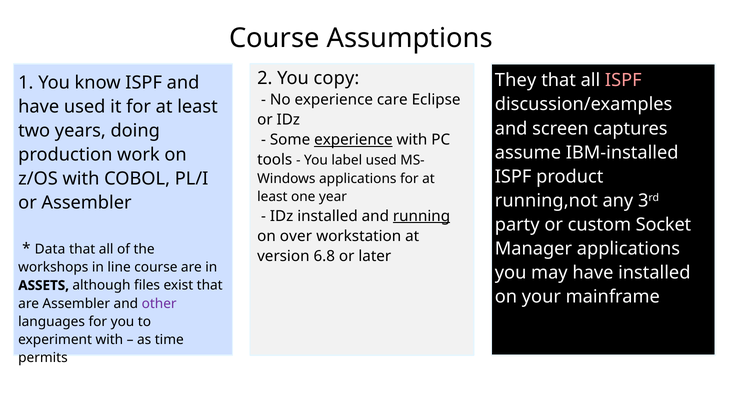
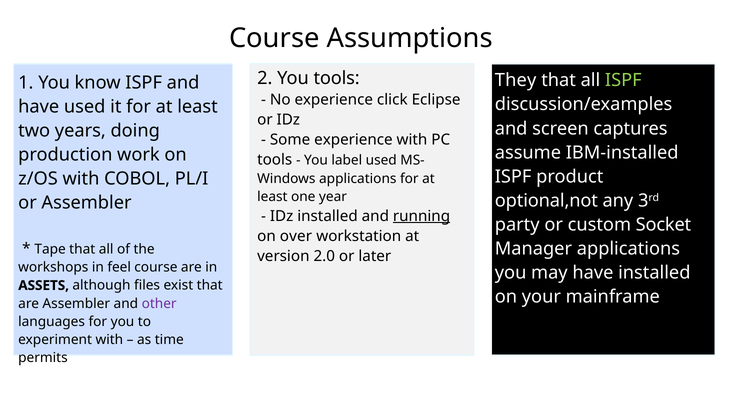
You copy: copy -> tools (337, 78)
ISPF colour: pink -> light green (623, 80)
care: care -> click (392, 100)
experience underline: present -> none (353, 140)
running,not: running,not -> optional,not (546, 201)
Data: Data -> Tape (50, 249)
6.8: 6.8 -> 2.0 (324, 256)
line: line -> feel (119, 267)
